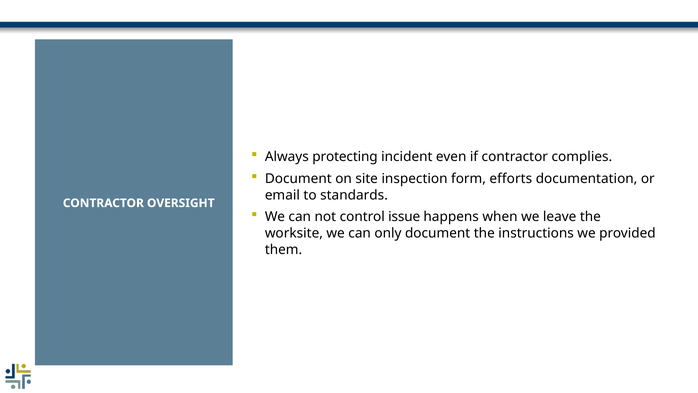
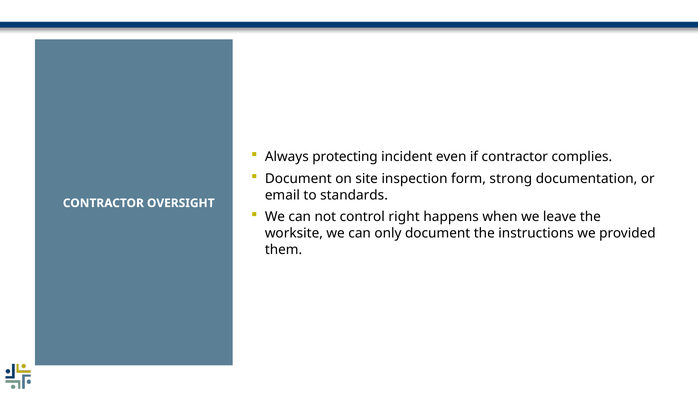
efforts: efforts -> strong (511, 179)
issue: issue -> right (404, 217)
